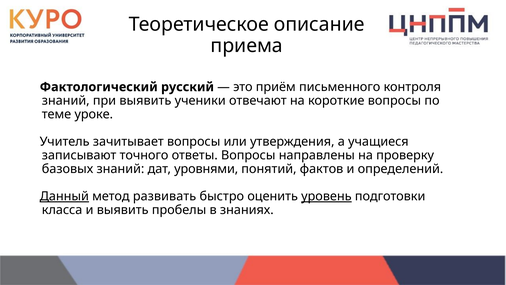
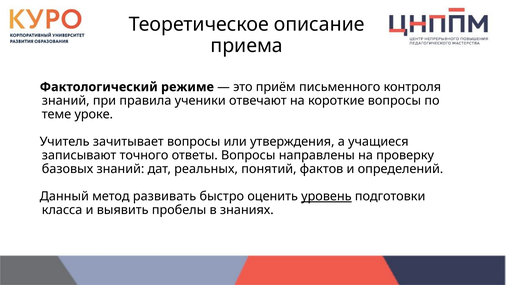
русский: русский -> режиме (187, 87)
при выявить: выявить -> правила (145, 101)
уровнями: уровнями -> реальных (206, 169)
Данный underline: present -> none (64, 196)
